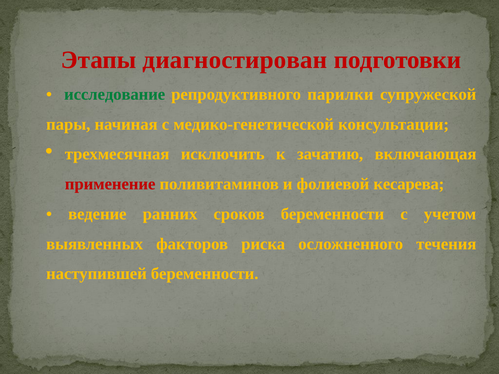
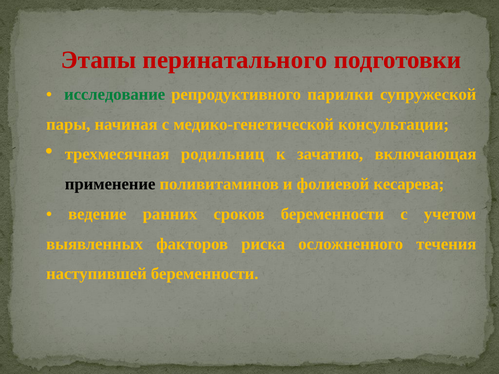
диагностирован: диагностирован -> перинатального (235, 60)
исключить: исключить -> родильниц (223, 154)
применение colour: red -> black (110, 184)
